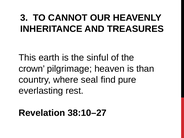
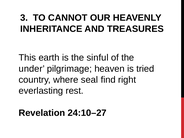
crown: crown -> under (32, 69)
than: than -> tried (145, 69)
pure: pure -> right (127, 80)
38:10–27: 38:10–27 -> 24:10–27 (87, 113)
